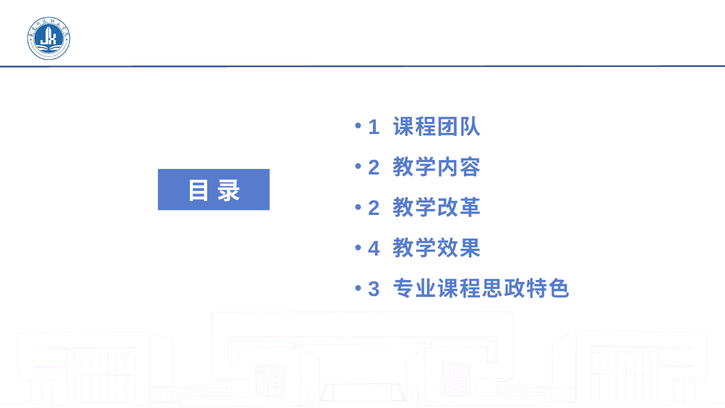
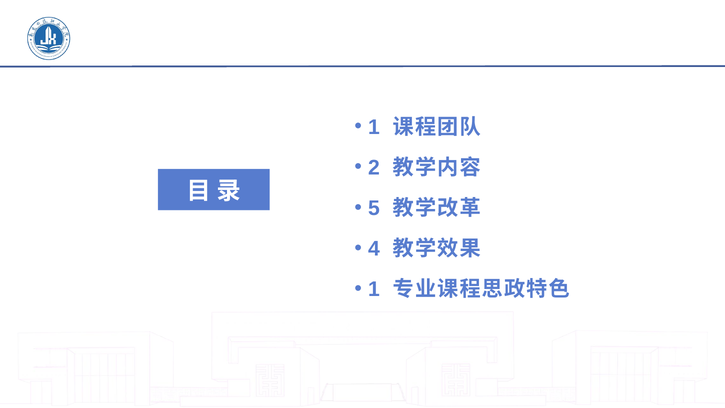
2: 2 -> 5 (374, 208)
3: 3 -> 1 (374, 289)
